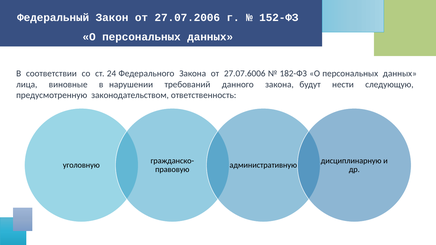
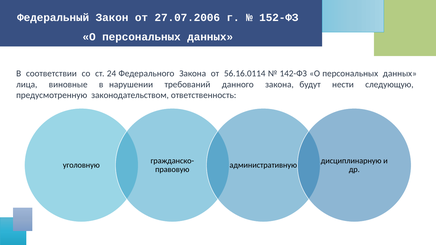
27.07.6006: 27.07.6006 -> 56.16.0114 (245, 74)
182-ФЗ: 182-ФЗ -> 142-ФЗ (293, 74)
